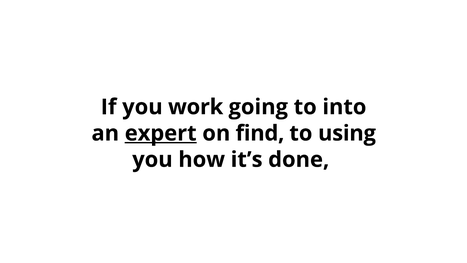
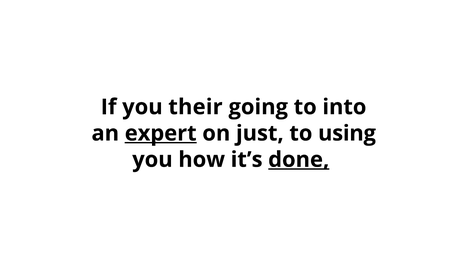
work: work -> their (195, 107)
find: find -> just (260, 133)
done underline: none -> present (299, 159)
